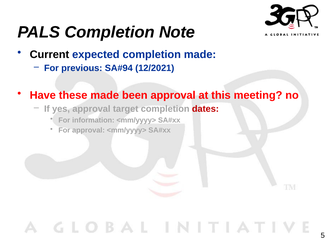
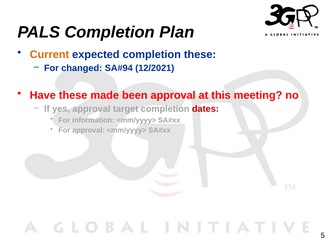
Note: Note -> Plan (177, 32)
Current colour: black -> orange (49, 54)
completion made: made -> these (200, 54)
previous: previous -> changed (82, 68)
